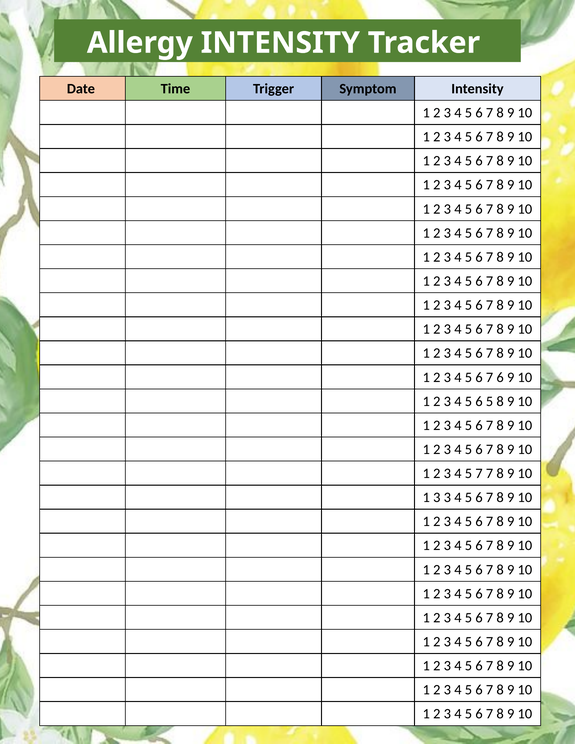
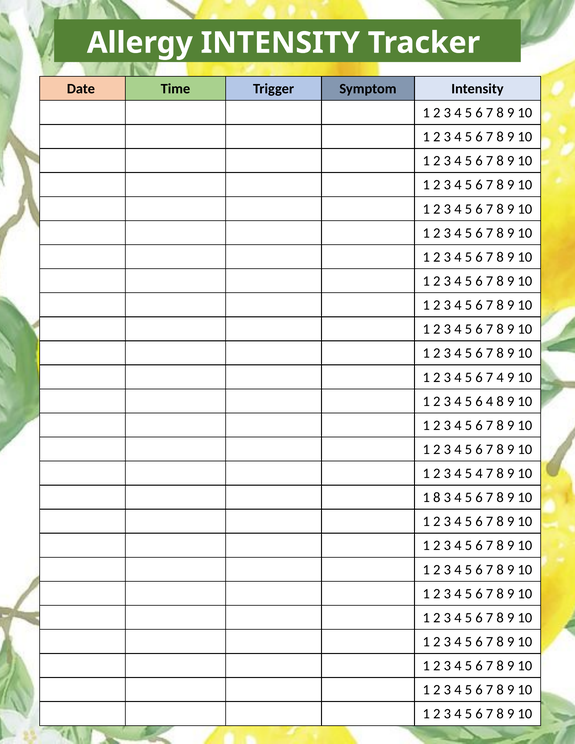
7 6: 6 -> 4 (500, 377)
6 5: 5 -> 4 (490, 401)
5 7: 7 -> 4 (479, 474)
1 3: 3 -> 8 (437, 498)
